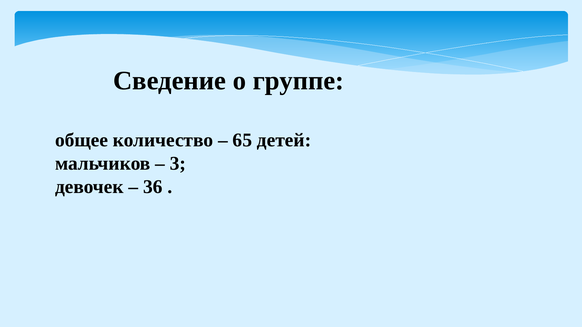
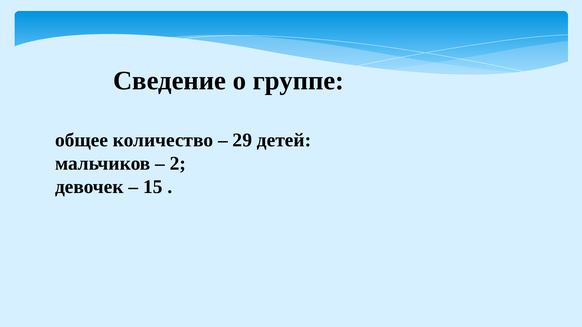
65: 65 -> 29 (242, 140)
3: 3 -> 2 (178, 164)
36: 36 -> 15 (153, 187)
